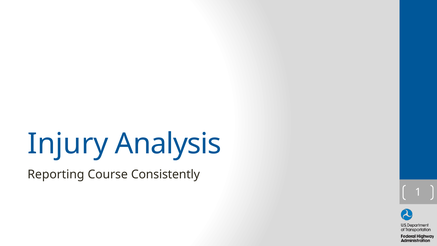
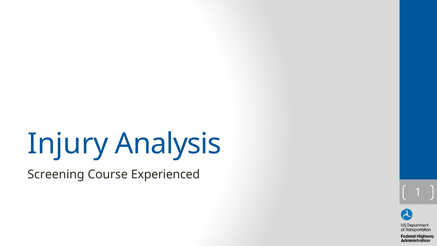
Reporting: Reporting -> Screening (56, 174)
Consistently: Consistently -> Experienced (165, 174)
